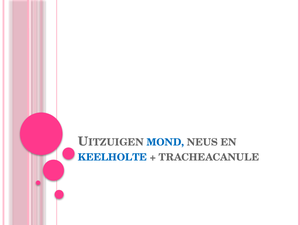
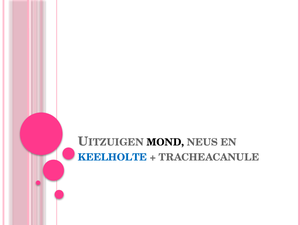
MOND colour: blue -> black (165, 142)
